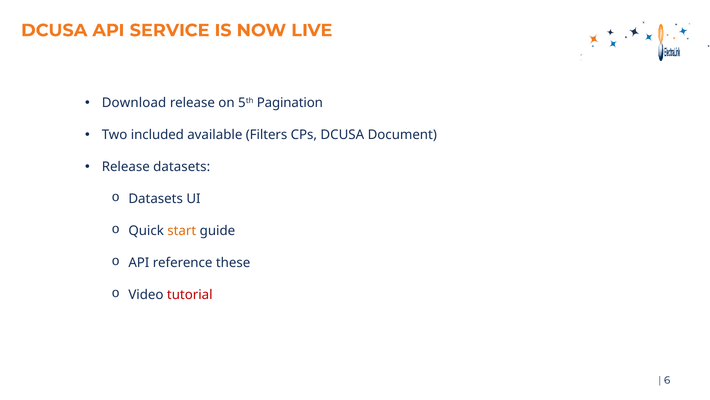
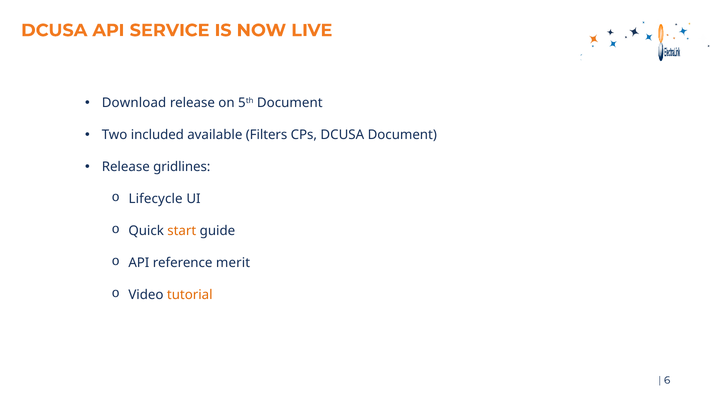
5th Pagination: Pagination -> Document (290, 103)
Release datasets: datasets -> gridlines (182, 167)
Datasets: Datasets -> Lifecycle (156, 199)
these: these -> merit (233, 262)
tutorial colour: red -> orange (190, 294)
